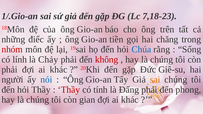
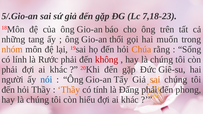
1/.Gio-an: 1/.Gio-an -> 5/.Gio-an (20, 16)
điếc: điếc -> tang (36, 39)
tiền: tiền -> thổi (116, 39)
chăng: chăng -> muốn (167, 39)
nhóm colour: red -> orange (12, 50)
Chúa colour: blue -> orange (141, 50)
Chảy: Chảy -> Rước (48, 60)
Thầy colour: red -> orange (69, 90)
gian: gian -> hiểu (87, 100)
